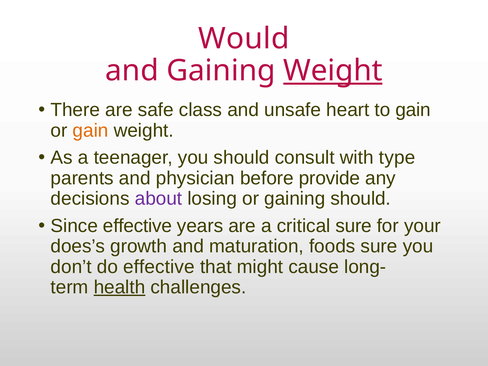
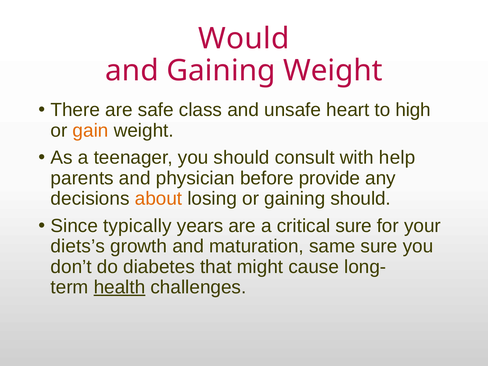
Weight underline: present -> none (333, 71)
to gain: gain -> high (413, 110)
type: type -> help (397, 158)
about colour: purple -> orange (159, 199)
Since effective: effective -> typically (137, 226)
does’s: does’s -> diets’s (78, 246)
foods: foods -> same (332, 246)
do effective: effective -> diabetes (159, 267)
